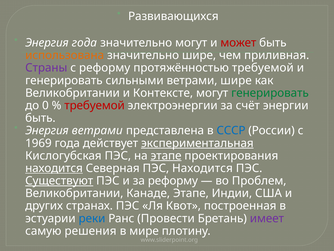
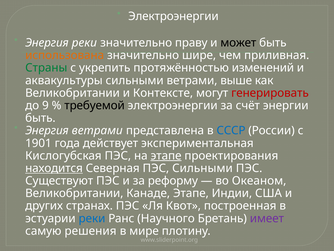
Развивающихся: Развивающихся -> Электроэнергии (173, 16)
Энергия года: года -> реки (84, 43)
значительно могут: могут -> праву (191, 43)
может colour: red -> black (238, 43)
Страны colour: purple -> green (46, 68)
с реформу: реформу -> укрепить (105, 68)
протяжённостью требуемой: требуемой -> изменений (263, 68)
генерировать: генерировать -> аквакультуры (64, 80)
ветрами шире: шире -> выше (236, 80)
генерировать colour: green -> red (270, 93)
0: 0 -> 9 (45, 105)
требуемой colour: red -> black (95, 105)
1969: 1969 -> 1901 (38, 143)
экспериментальная underline: present -> none (197, 143)
ПЭС Находится: Находится -> Сильными (202, 168)
Существуют underline: present -> none (59, 180)
Проблем: Проблем -> Океаном (259, 180)
Провести: Провести -> Научного (166, 218)
